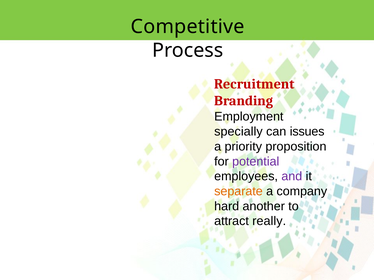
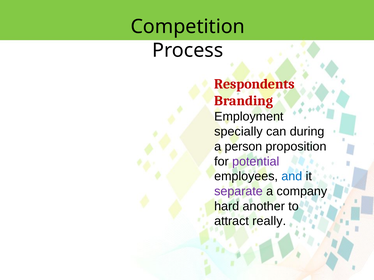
Competitive: Competitive -> Competition (188, 27)
Recruitment: Recruitment -> Respondents (254, 84)
issues: issues -> during (307, 132)
priority: priority -> person (243, 147)
and colour: purple -> blue (292, 177)
separate colour: orange -> purple (238, 192)
